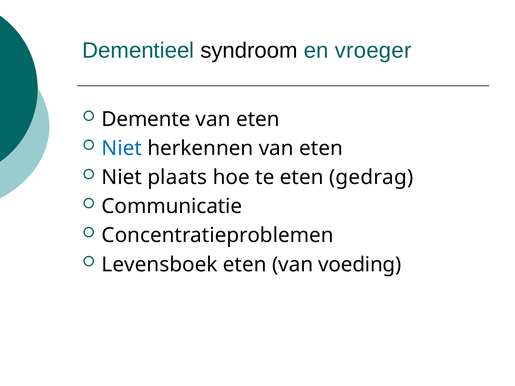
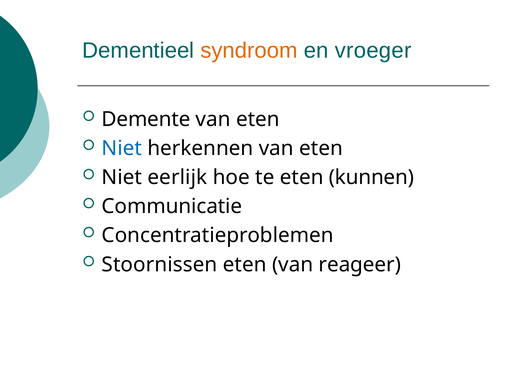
syndroom colour: black -> orange (249, 51)
plaats: plaats -> eerlijk (177, 178)
gedrag: gedrag -> kunnen (371, 178)
Levensboek: Levensboek -> Stoornissen (160, 265)
voeding: voeding -> reageer (360, 265)
